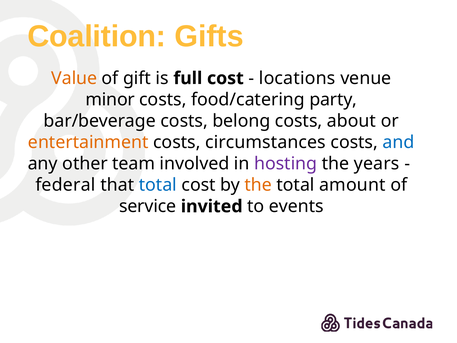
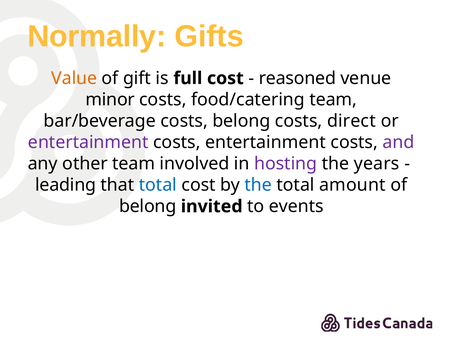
Coalition: Coalition -> Normally (97, 36)
locations: locations -> reasoned (297, 78)
food/catering party: party -> team (333, 100)
about: about -> direct (351, 121)
entertainment colour: orange -> purple (88, 142)
costs circumstances: circumstances -> entertainment (266, 142)
and colour: blue -> purple (398, 142)
federal: federal -> leading (66, 185)
the colour: orange -> blue (258, 185)
service: service -> belong (148, 206)
